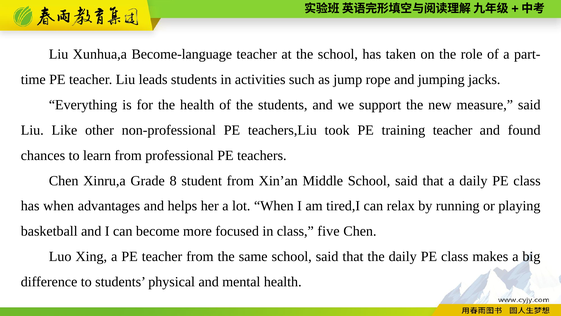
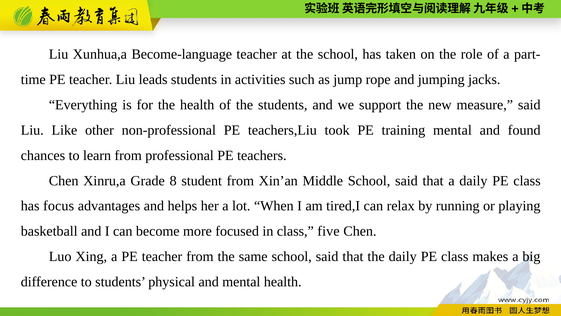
training teacher: teacher -> mental (452, 130)
has when: when -> focus (59, 206)
